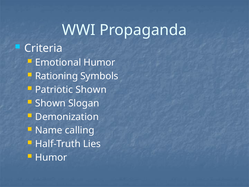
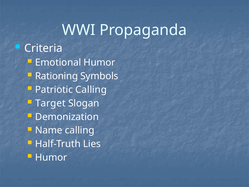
Patriotic Shown: Shown -> Calling (91, 90)
Shown: Shown -> Target (50, 103)
